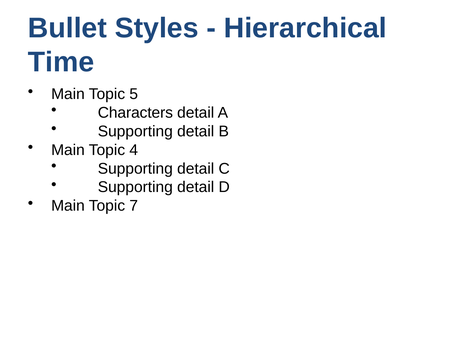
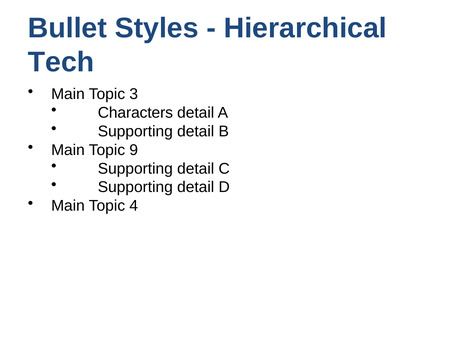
Time: Time -> Tech (61, 62)
5: 5 -> 3 (134, 94)
4: 4 -> 9 (134, 150)
7: 7 -> 4 (134, 206)
